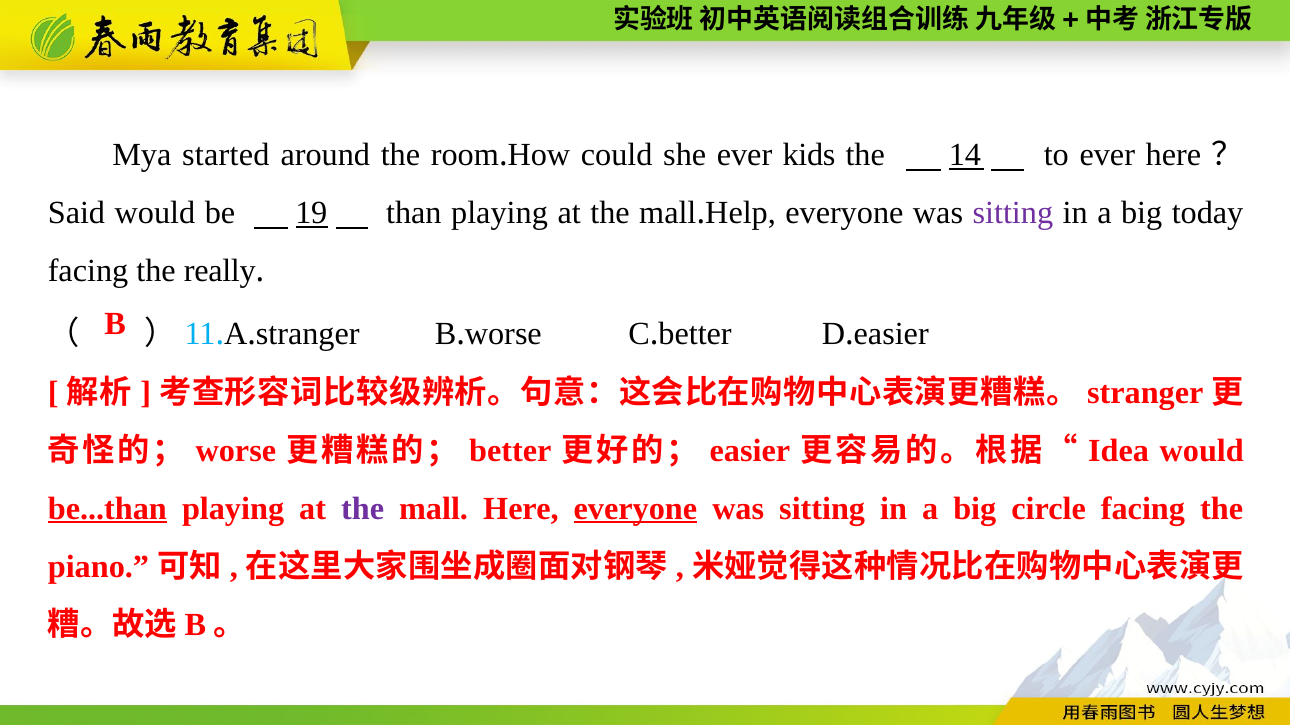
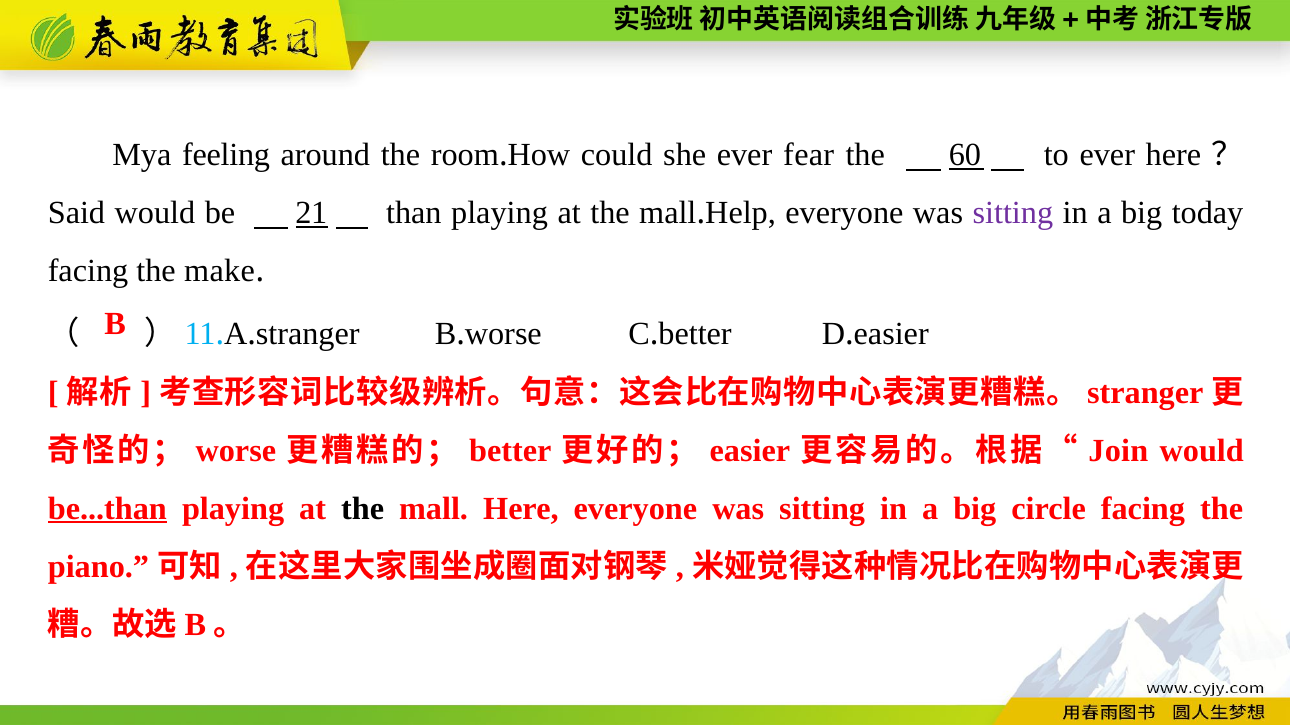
started: started -> feeling (226, 155)
kids: kids -> fear (809, 155)
14: 14 -> 60 (965, 155)
19: 19 -> 21 (311, 213)
really: really -> make (219, 271)
Idea: Idea -> Join (1118, 451)
the colour: purple -> black (363, 509)
everyone underline: present -> none (635, 509)
